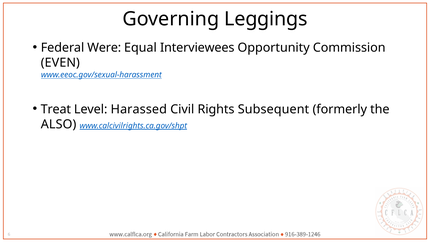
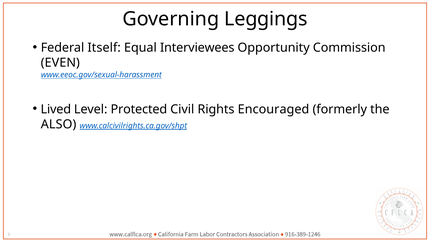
Were: Were -> Itself (104, 48)
Treat: Treat -> Lived (56, 109)
Harassed: Harassed -> Protected (139, 109)
Subsequent: Subsequent -> Encouraged (274, 109)
